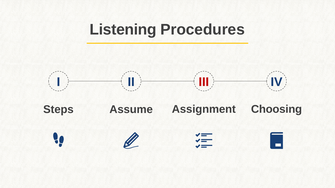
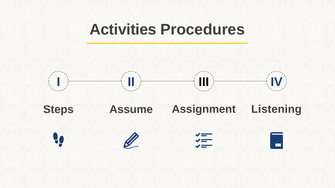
Listening: Listening -> Activities (123, 30)
III colour: red -> black (204, 82)
Choosing: Choosing -> Listening (276, 109)
